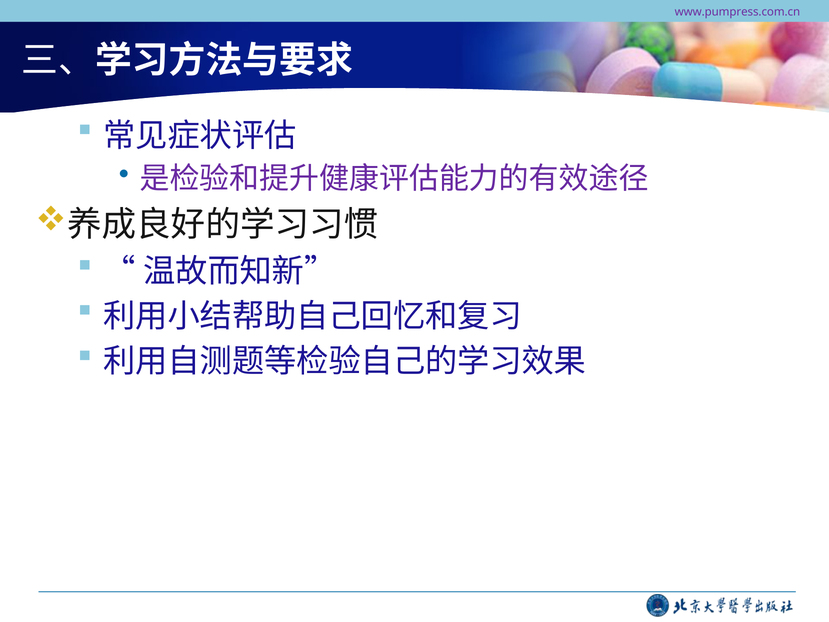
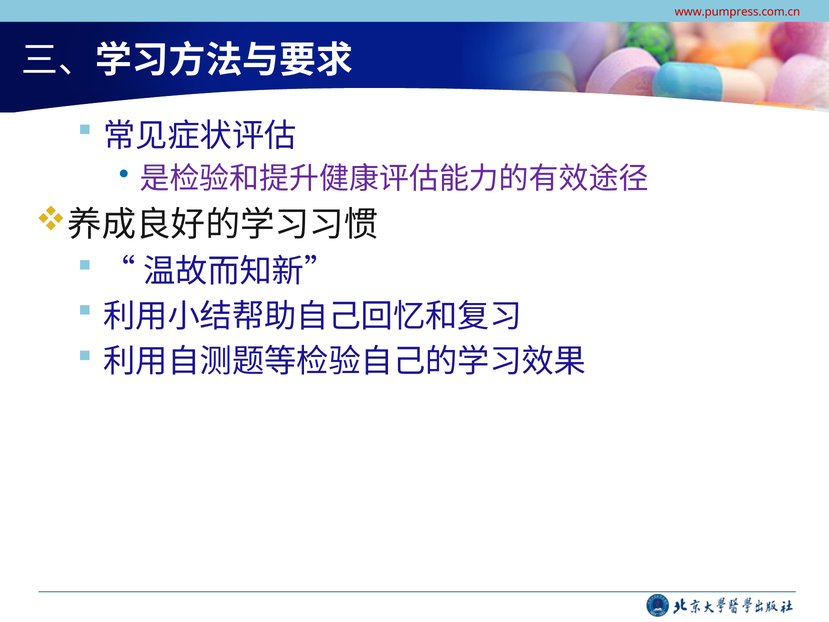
www.pumpress.com.cn colour: purple -> red (737, 12)
